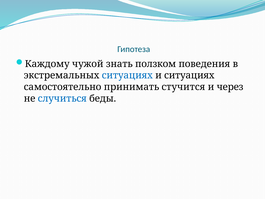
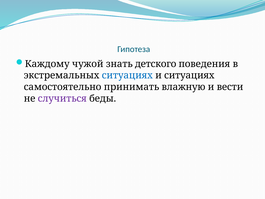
ползком: ползком -> детского (156, 64)
стучится: стучится -> влажную (183, 87)
через: через -> вести (230, 87)
случиться colour: blue -> purple (62, 98)
